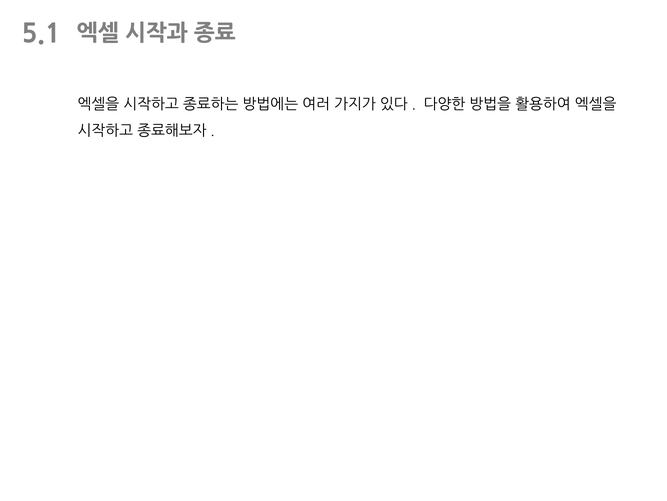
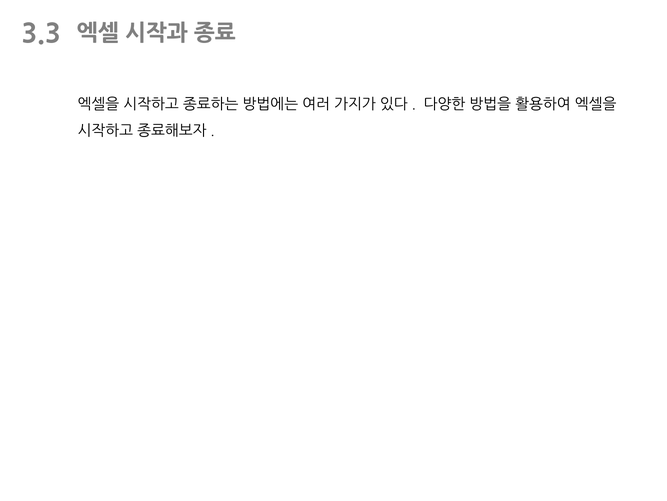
5.1: 5.1 -> 3.3 (41, 34)
